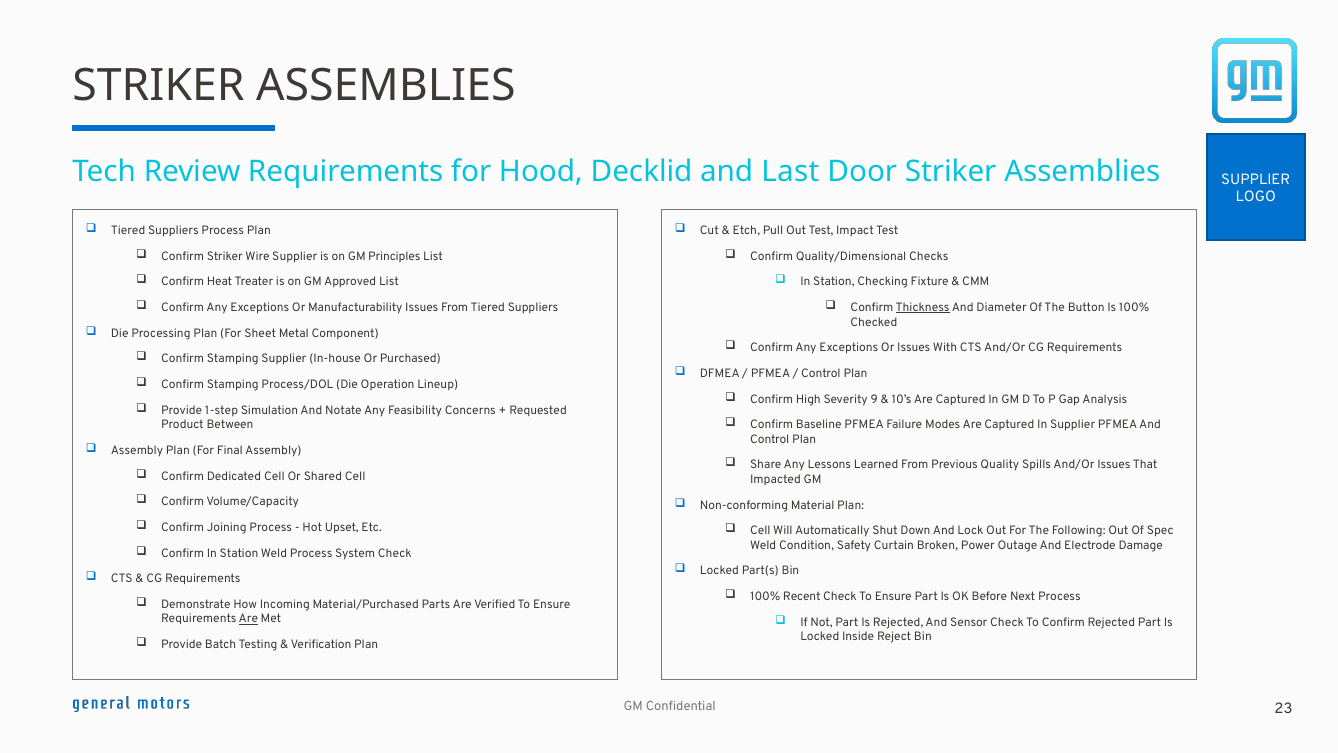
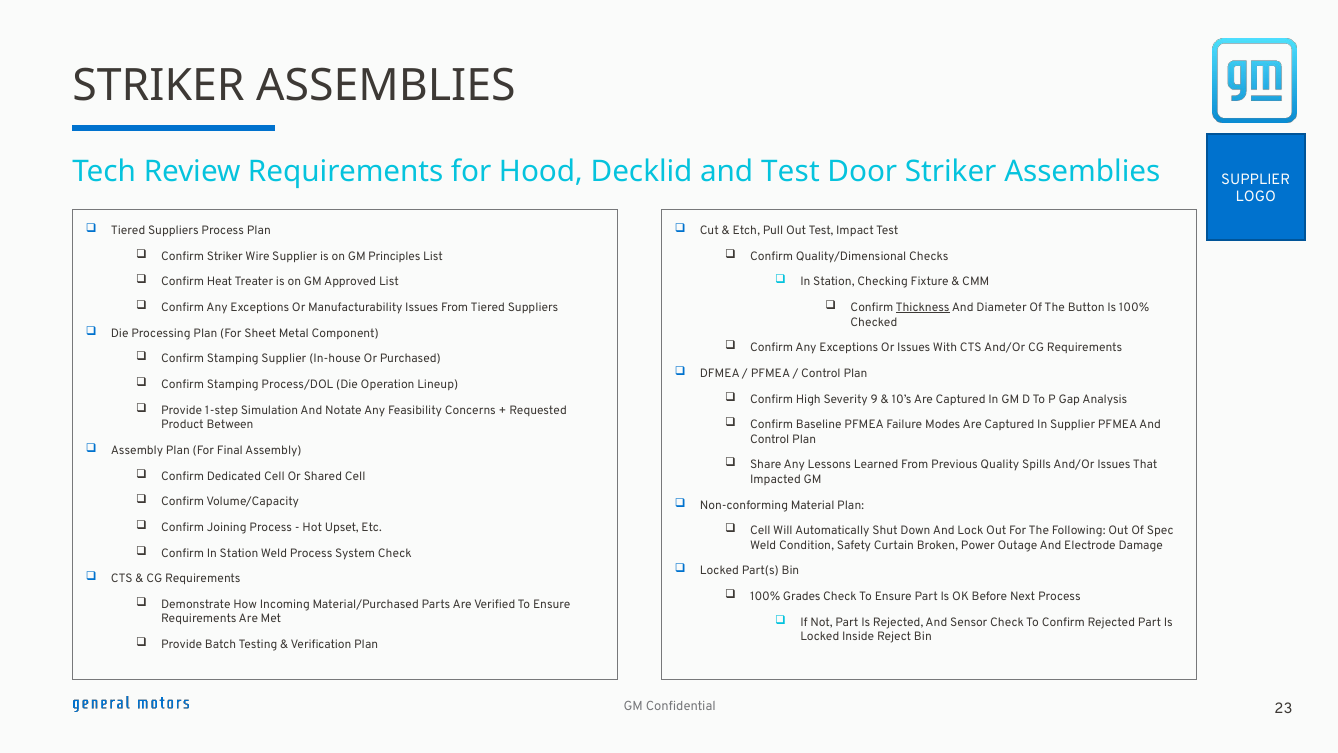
and Last: Last -> Test (790, 171)
Recent: Recent -> Grades (802, 596)
Are underline: present -> none (248, 619)
